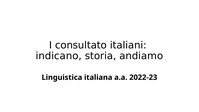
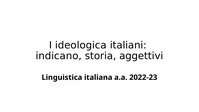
consultato: consultato -> ideologica (81, 45)
andiamo: andiamo -> aggettivi (141, 56)
